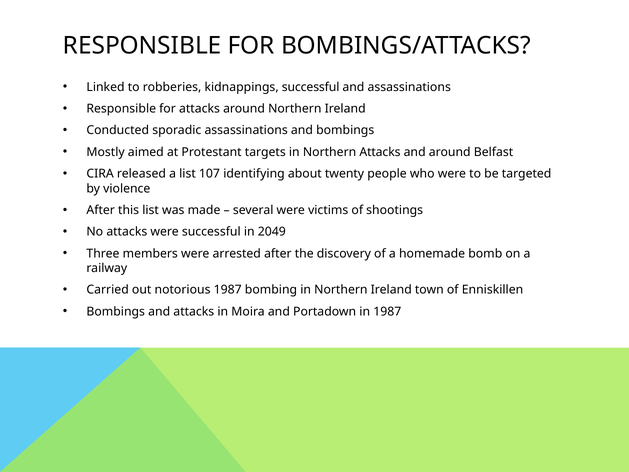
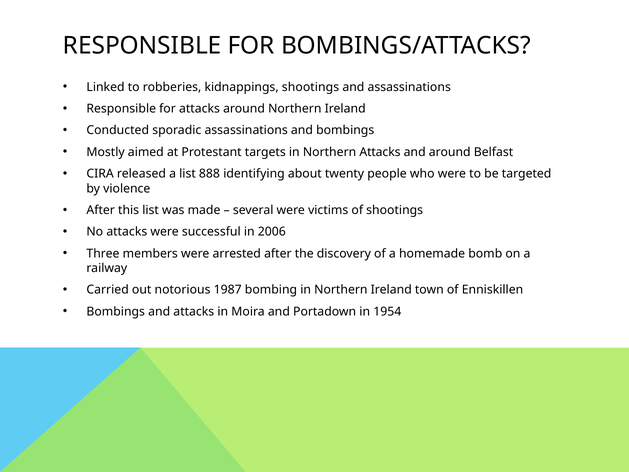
kidnappings successful: successful -> shootings (311, 87)
107: 107 -> 888 (209, 174)
2049: 2049 -> 2006 (272, 232)
in 1987: 1987 -> 1954 (387, 311)
